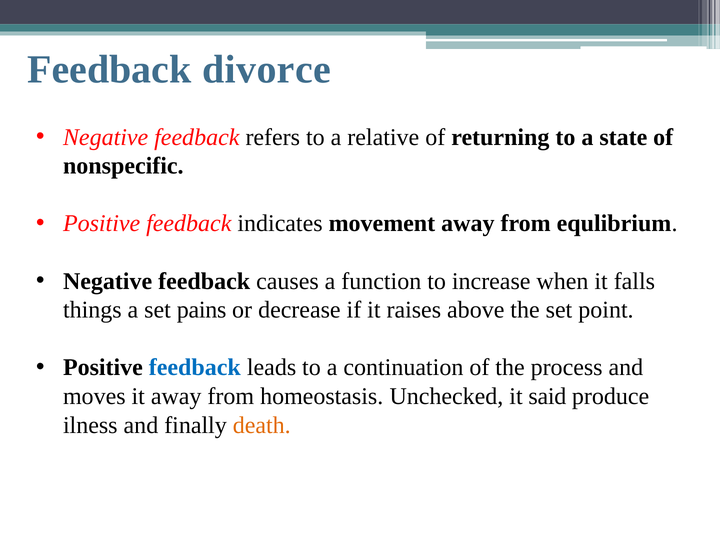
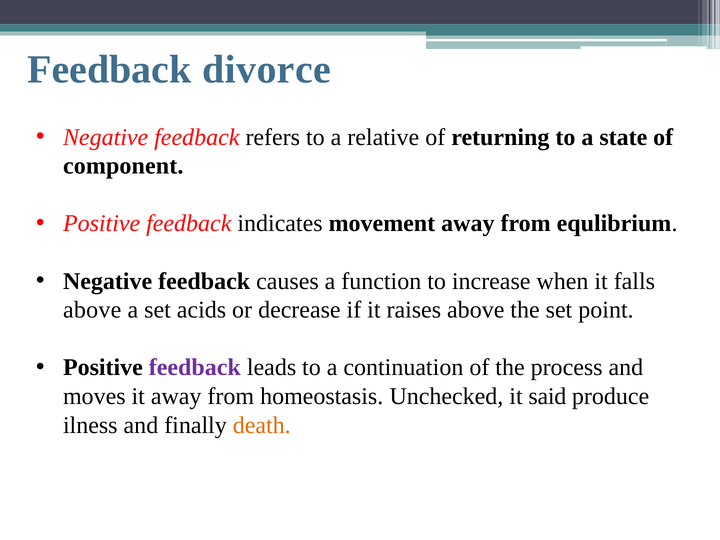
nonspecific: nonspecific -> component (123, 166)
things: things -> above (92, 310)
pains: pains -> acids (201, 310)
feedback colour: blue -> purple (195, 368)
